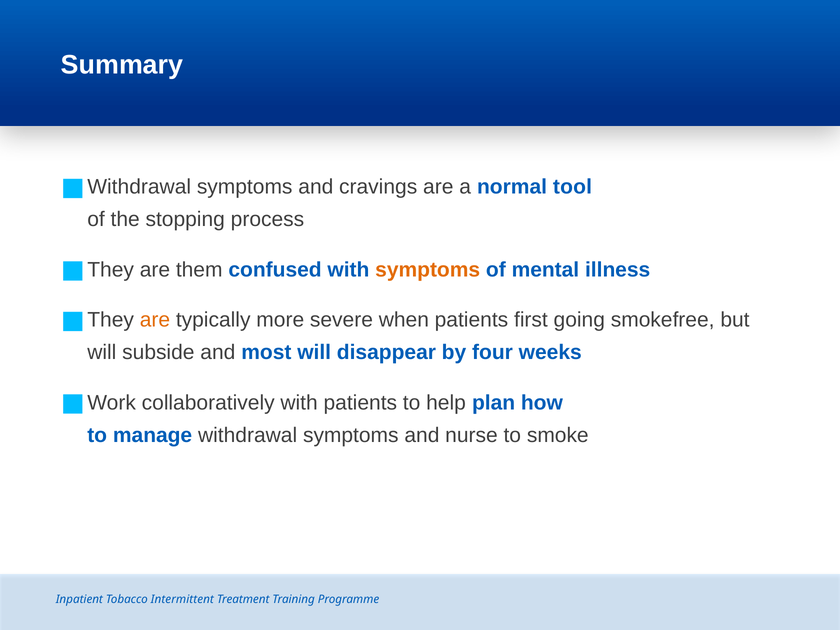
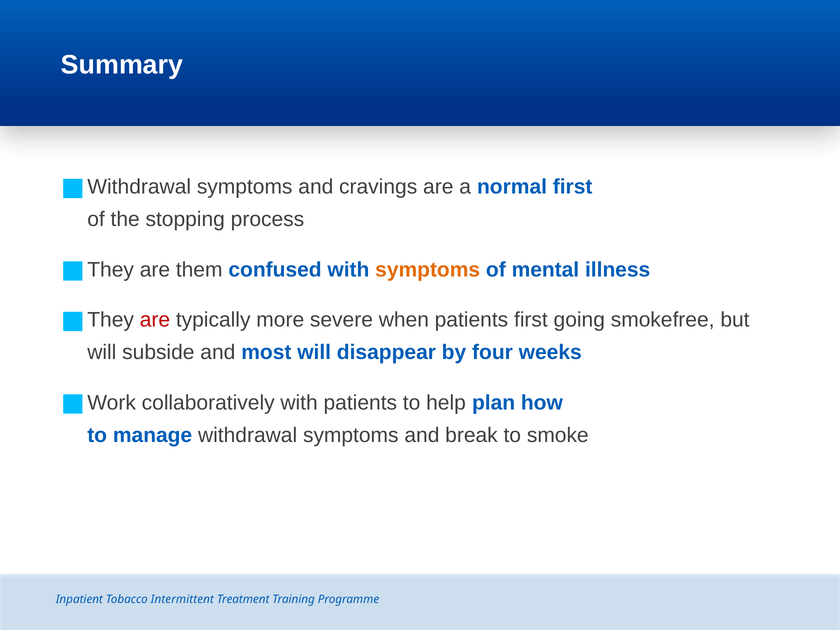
normal tool: tool -> first (573, 187)
are colour: orange -> red (155, 320)
nurse: nurse -> break (471, 435)
